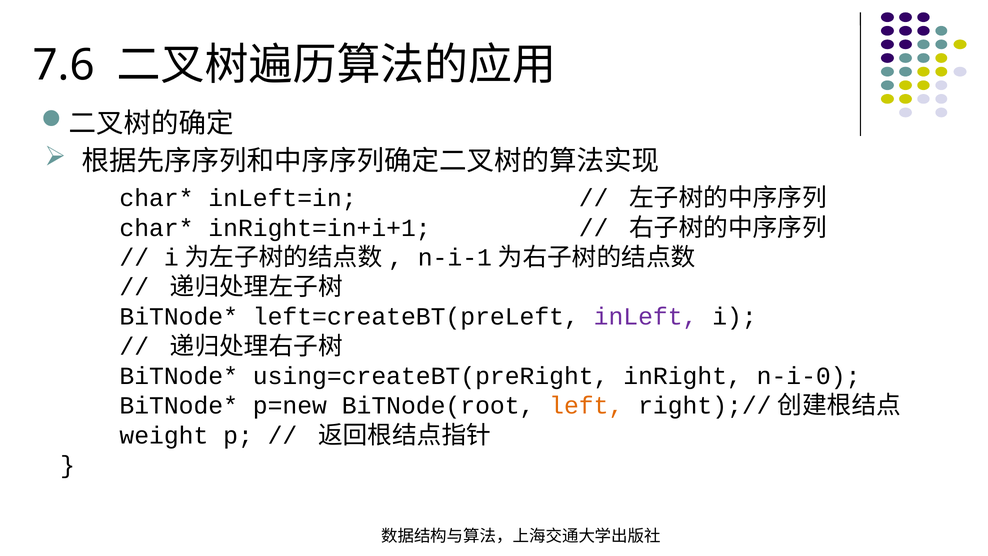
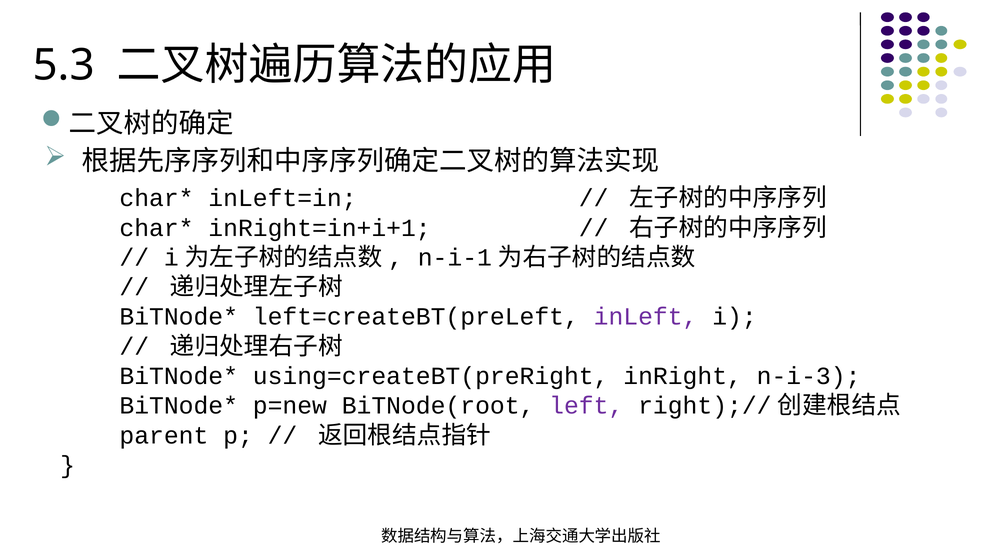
7.6: 7.6 -> 5.3 (64, 65)
n-i-0: n-i-0 -> n-i-3 (809, 376)
left colour: orange -> purple (586, 406)
weight: weight -> parent (164, 435)
